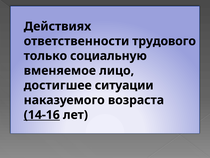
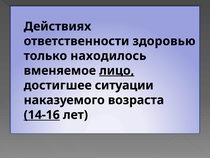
трудового: трудового -> здоровью (164, 41)
социальную: социальную -> находилось (108, 56)
лицо underline: none -> present (117, 70)
